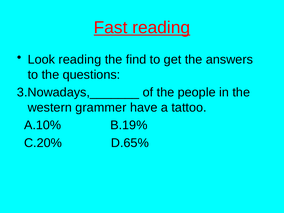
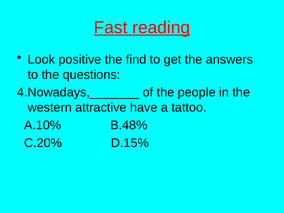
Look reading: reading -> positive (80, 60)
3.Nowadays,_______: 3.Nowadays,_______ -> 4.Nowadays,_______ (78, 92)
grammer: grammer -> attractive (101, 108)
B.19%: B.19% -> B.48% (129, 125)
D.65%: D.65% -> D.15% (130, 143)
